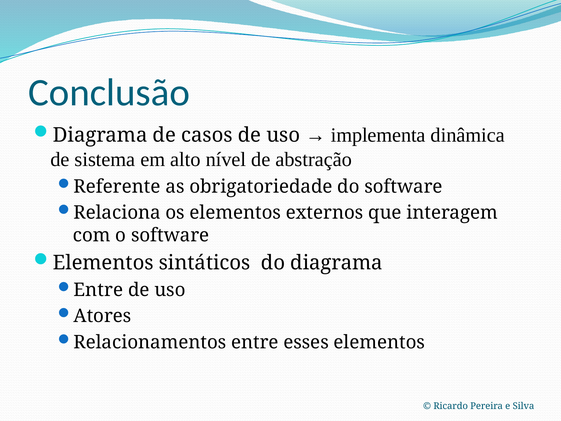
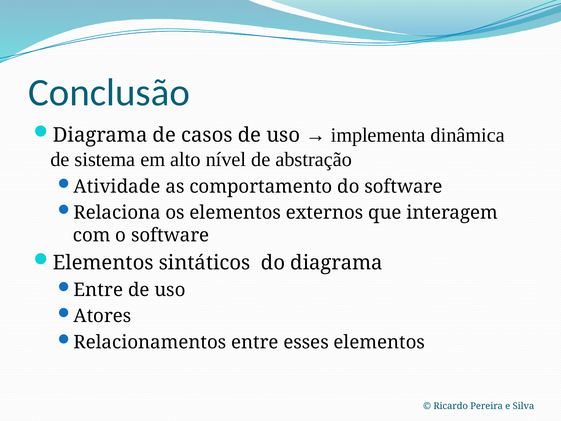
Referente: Referente -> Atividade (117, 186)
obrigatoriedade: obrigatoriedade -> comportamento (261, 186)
